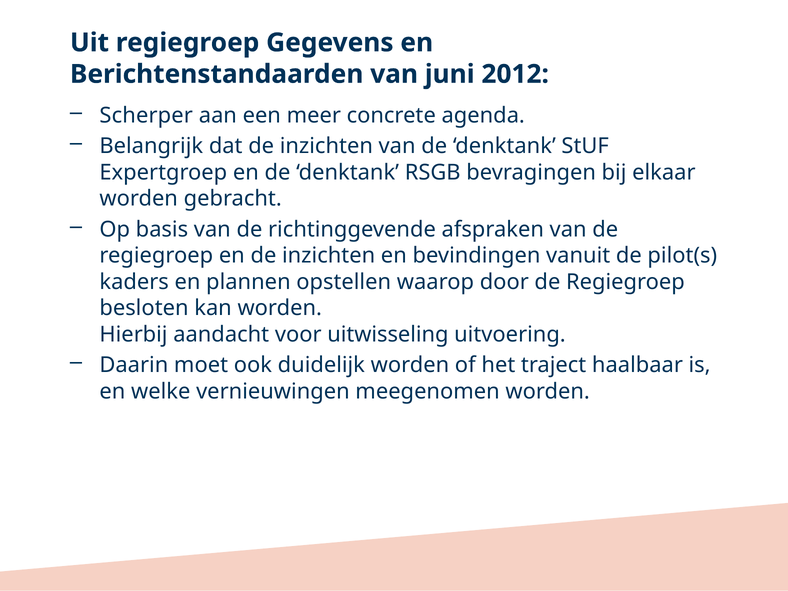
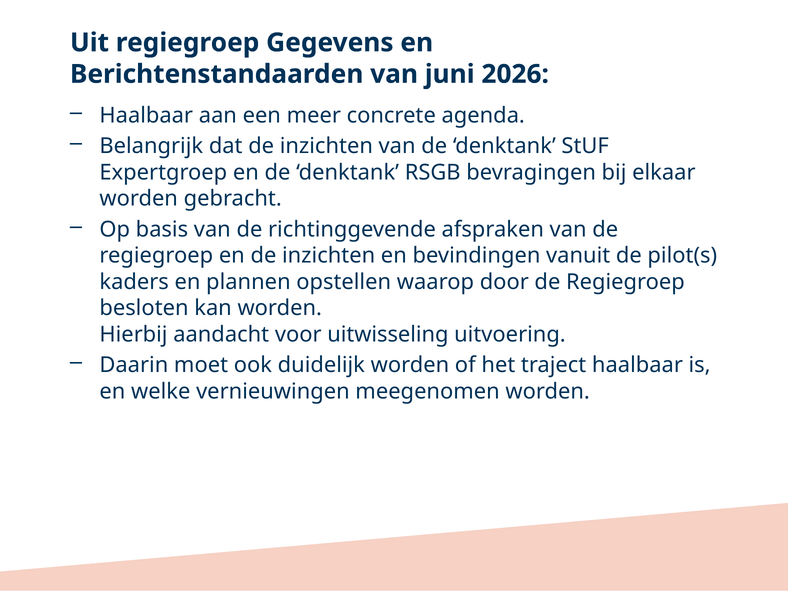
2012: 2012 -> 2026 (515, 74)
Scherper: Scherper -> Haalbaar (146, 116)
